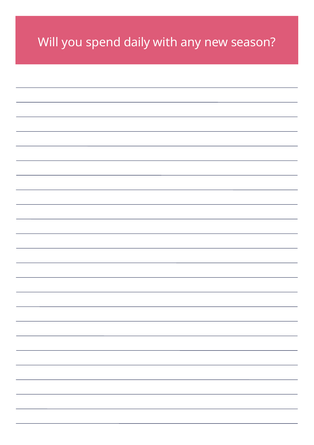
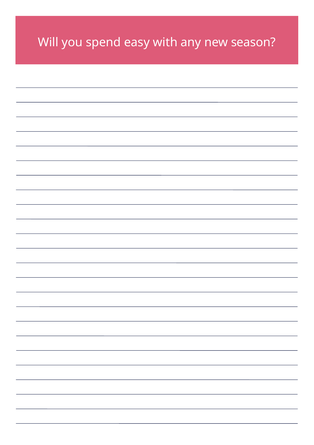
daily: daily -> easy (137, 42)
